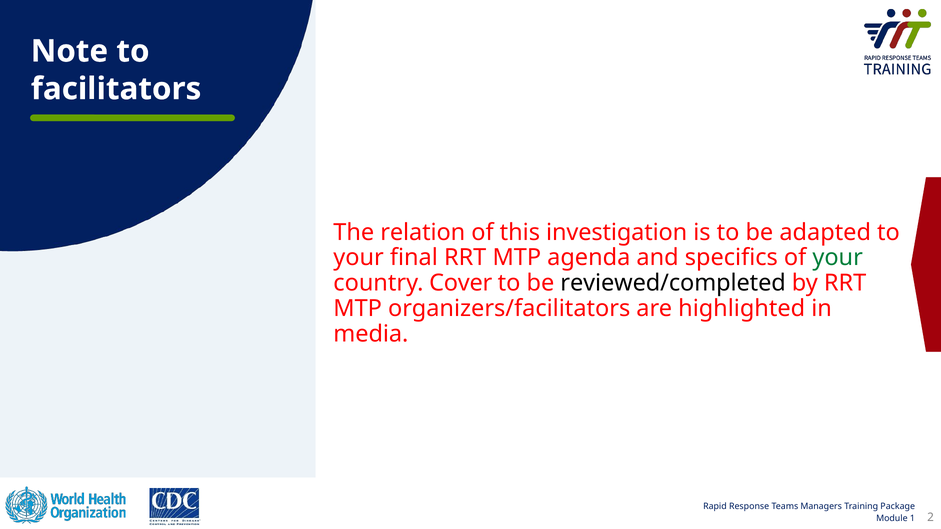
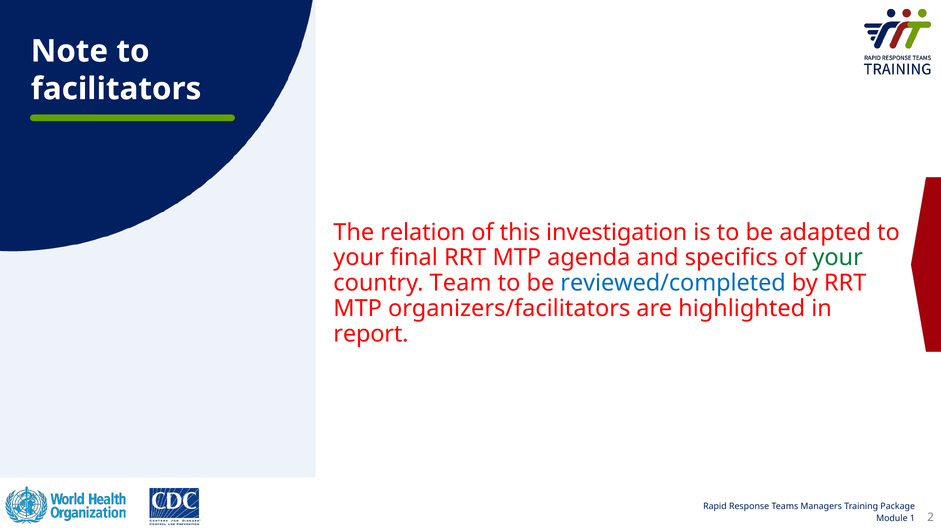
Cover: Cover -> Team (461, 283)
reviewed/completed colour: black -> blue (673, 283)
media: media -> report (371, 334)
